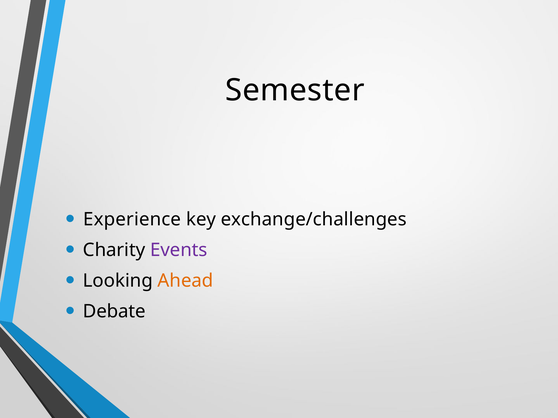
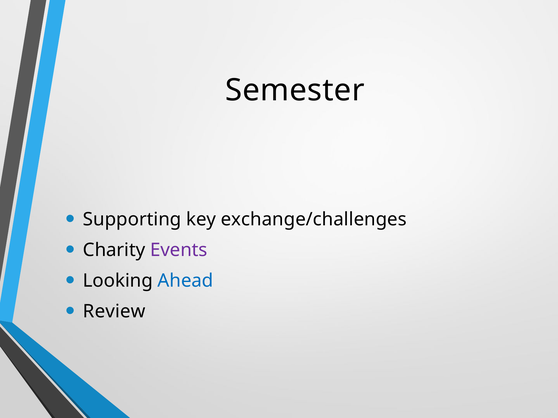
Experience: Experience -> Supporting (132, 220)
Ahead colour: orange -> blue (185, 281)
Debate: Debate -> Review (114, 312)
